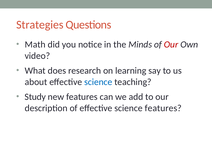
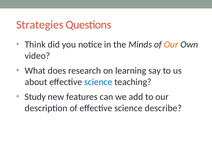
Math: Math -> Think (35, 44)
Our colour: red -> orange (171, 44)
science features: features -> describe (163, 108)
